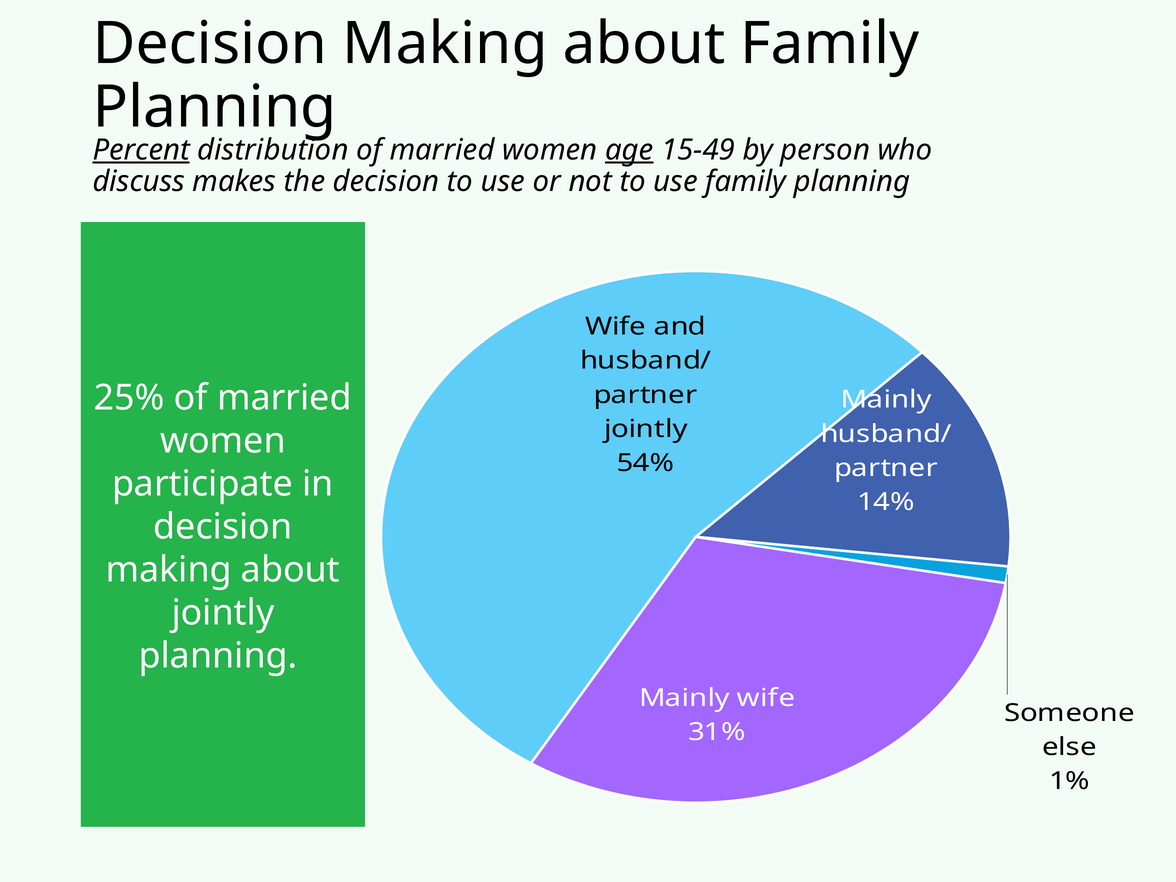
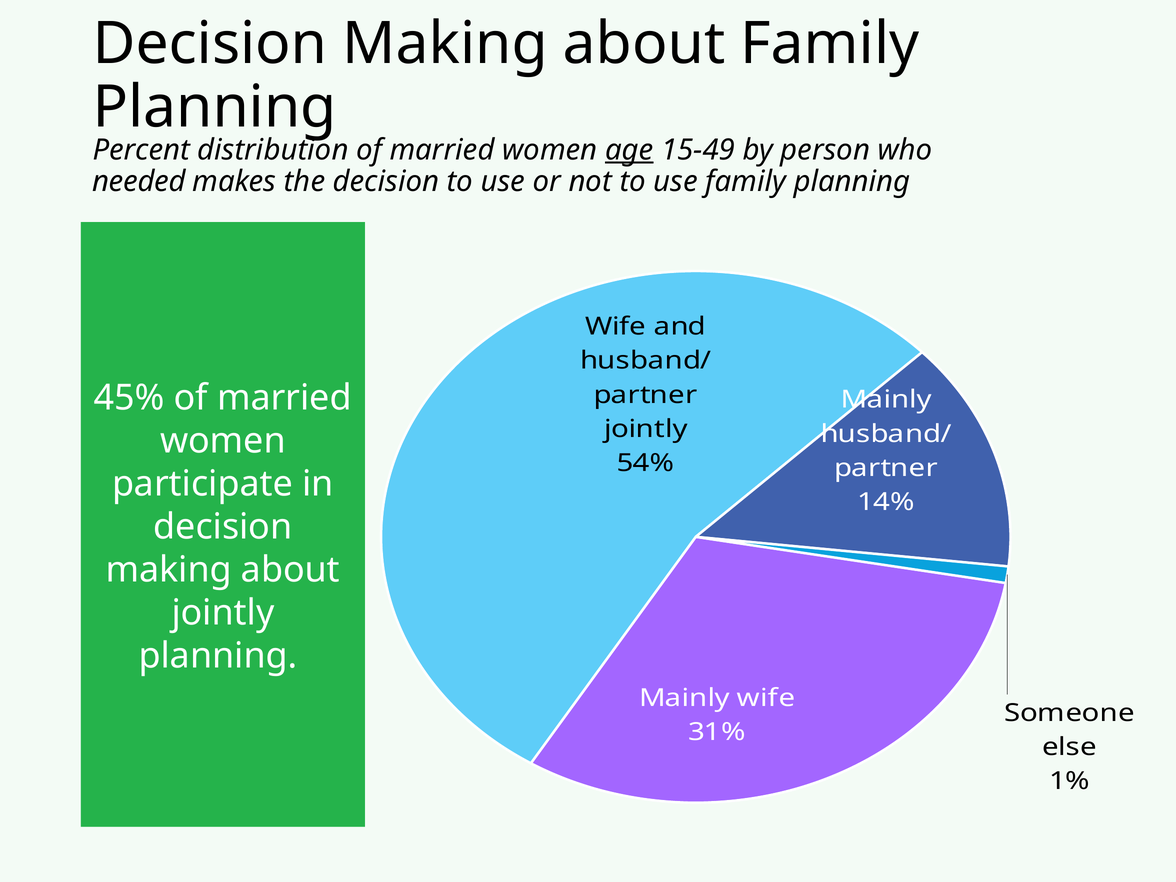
Percent underline: present -> none (141, 150)
discuss: discuss -> needed (139, 182)
25%: 25% -> 45% (129, 398)
